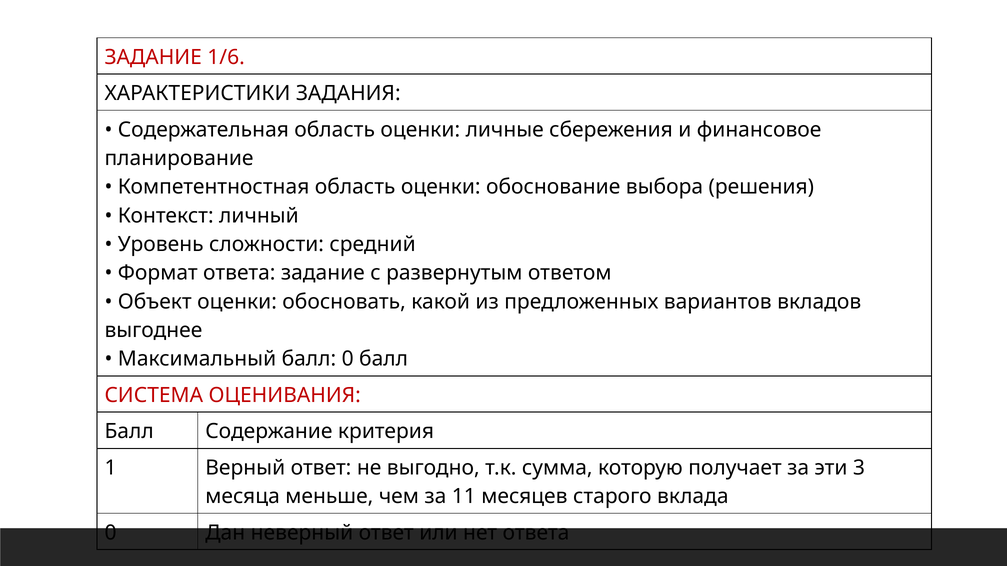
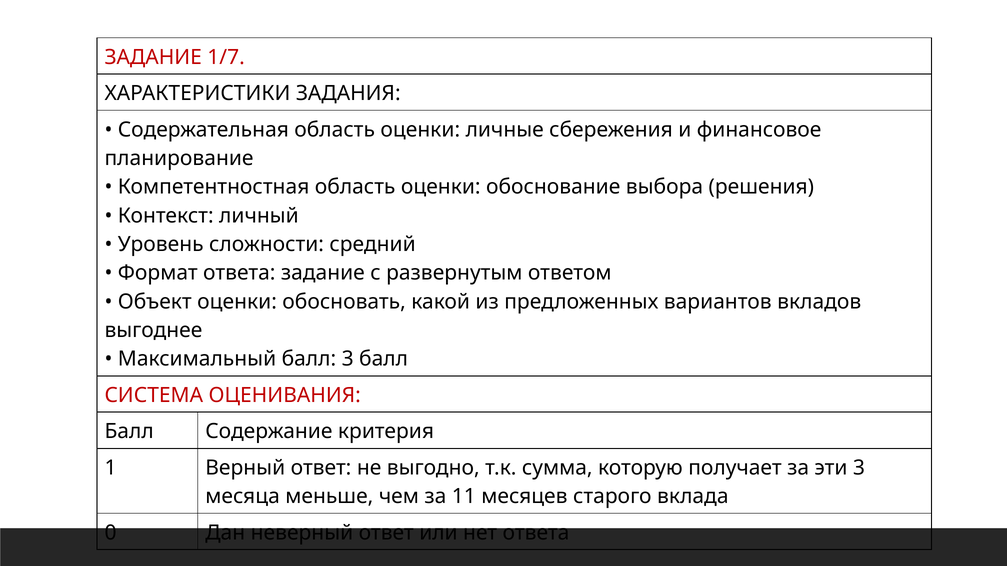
1/6: 1/6 -> 1/7 (226, 57)
балл 0: 0 -> 3 (348, 359)
